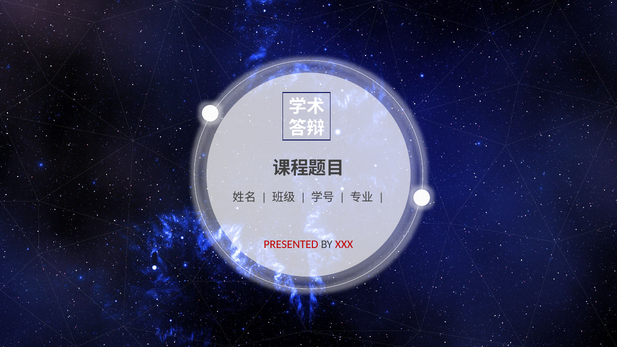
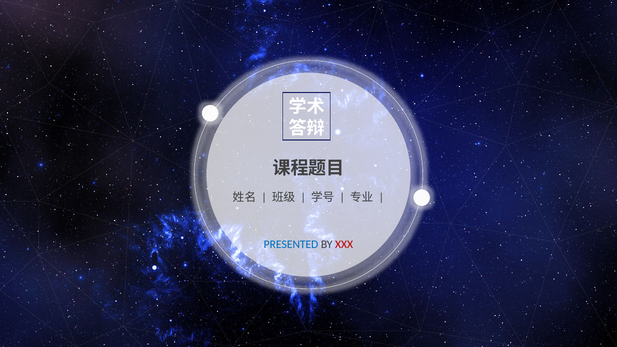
PRESENTED colour: red -> blue (291, 244)
